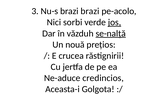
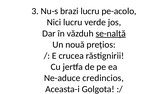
brazi brazi: brazi -> lucru (90, 11)
Nici sorbi: sorbi -> lucru (73, 22)
jos underline: present -> none (115, 22)
